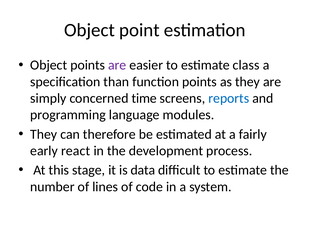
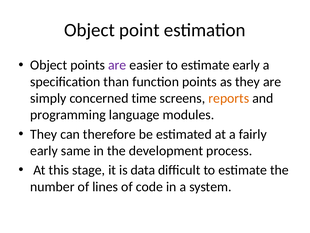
estimate class: class -> early (246, 65)
reports colour: blue -> orange (229, 98)
react: react -> same (76, 150)
